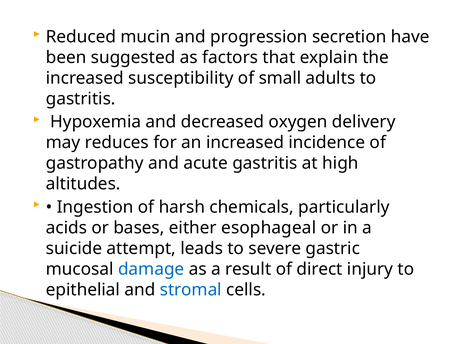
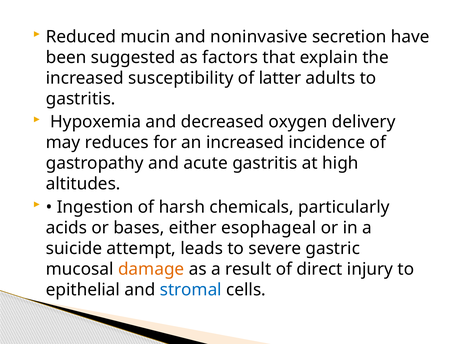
progression: progression -> noninvasive (259, 37)
small: small -> latter (280, 78)
damage colour: blue -> orange (151, 269)
